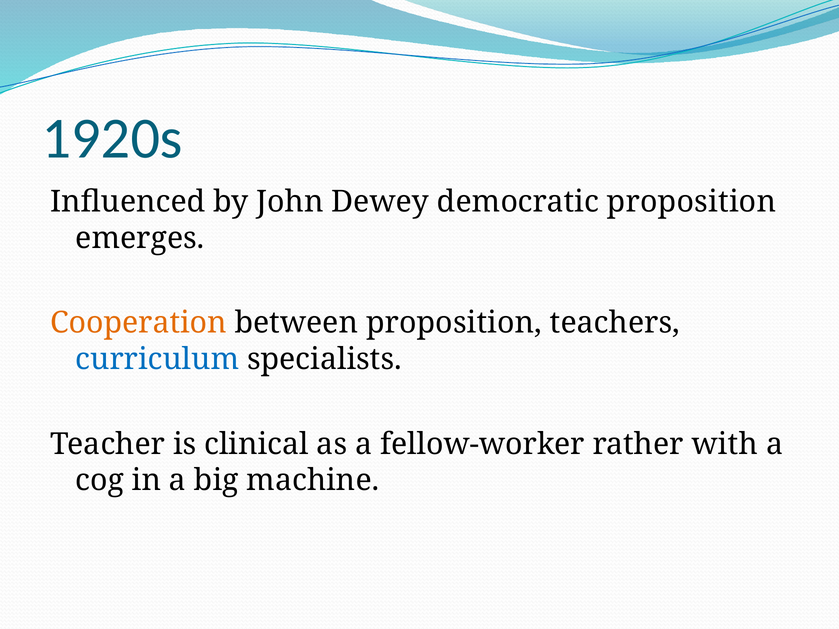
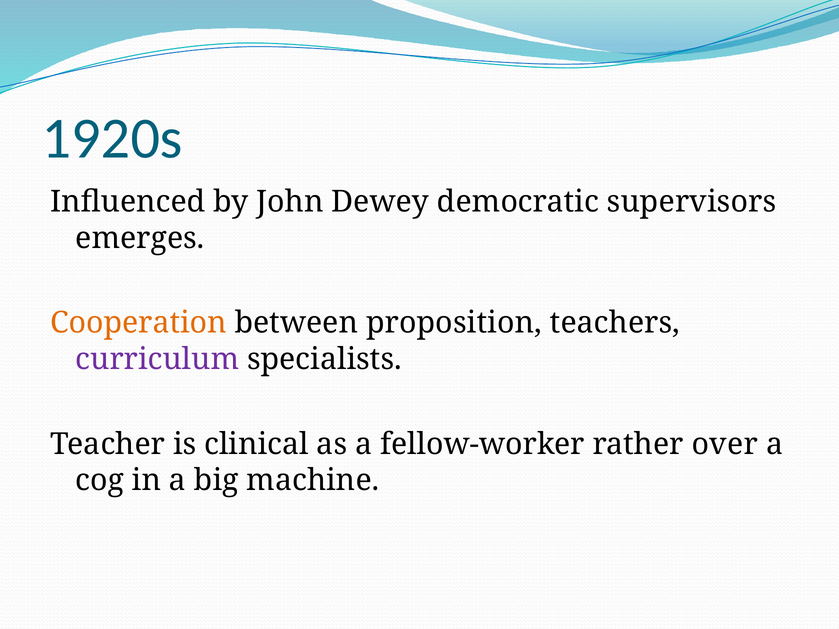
democratic proposition: proposition -> supervisors (692, 202)
curriculum colour: blue -> purple (157, 359)
with: with -> over (725, 444)
